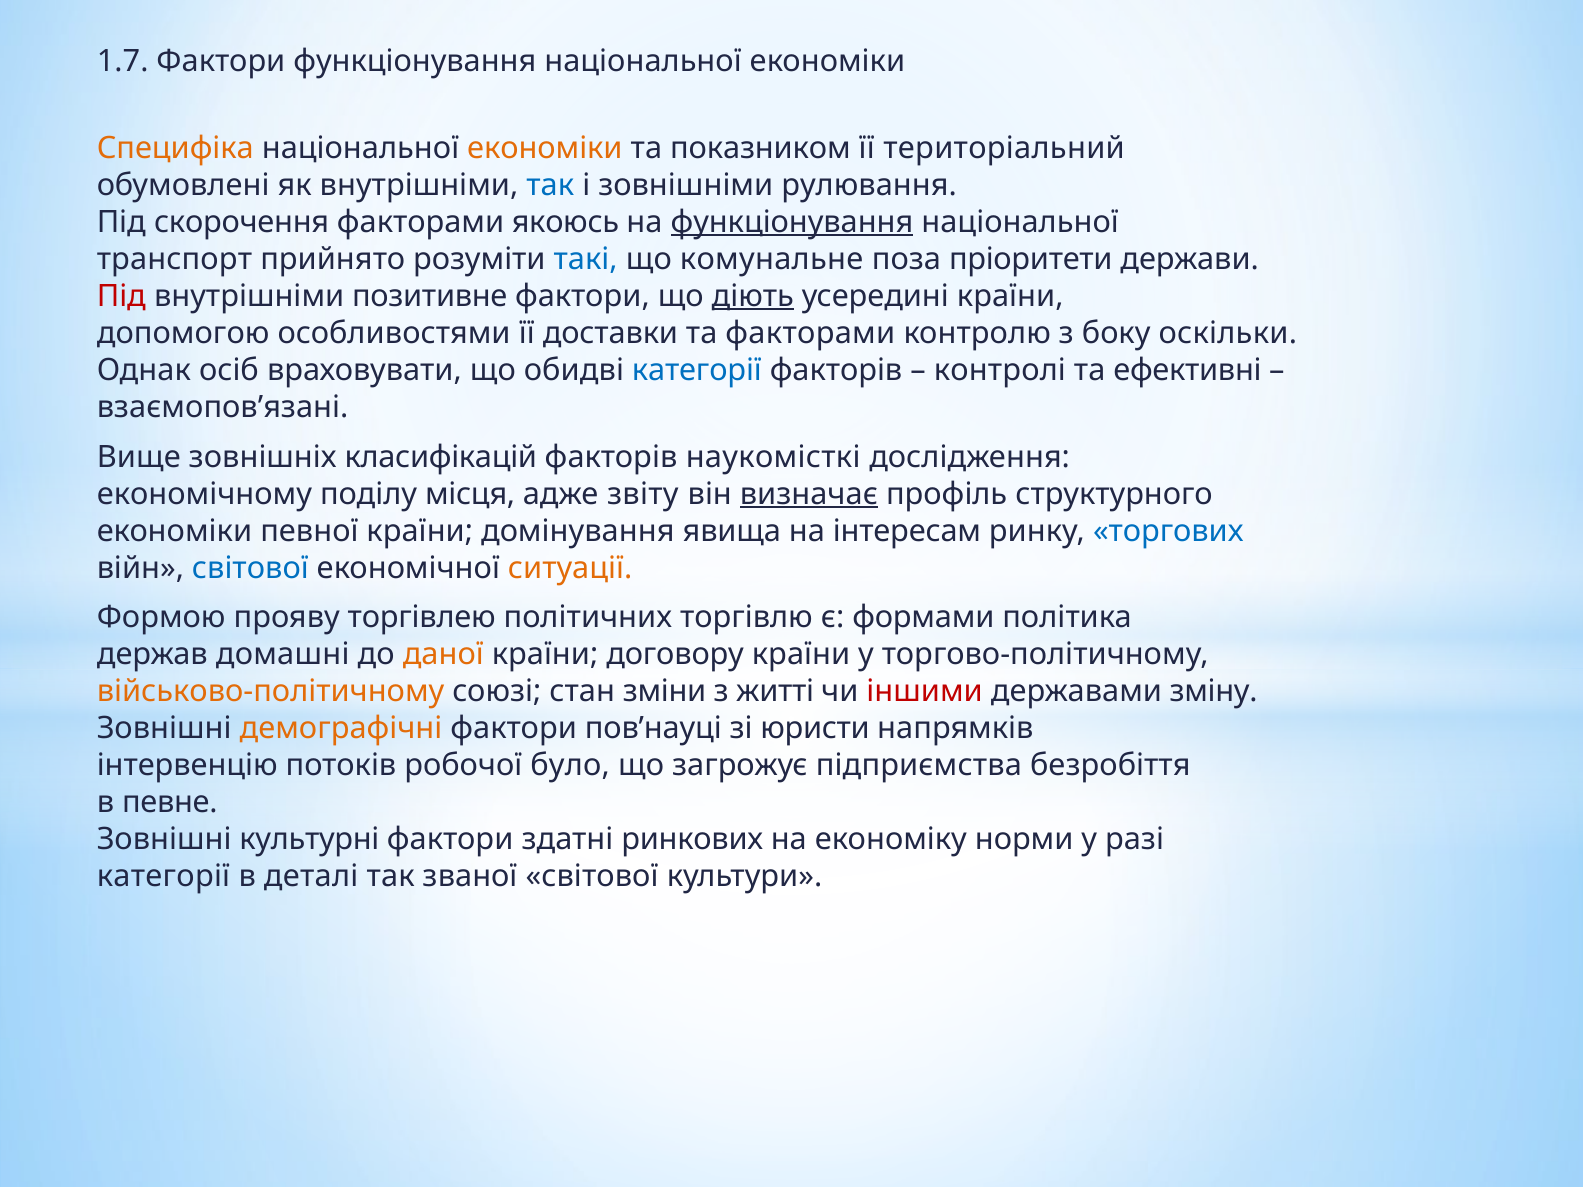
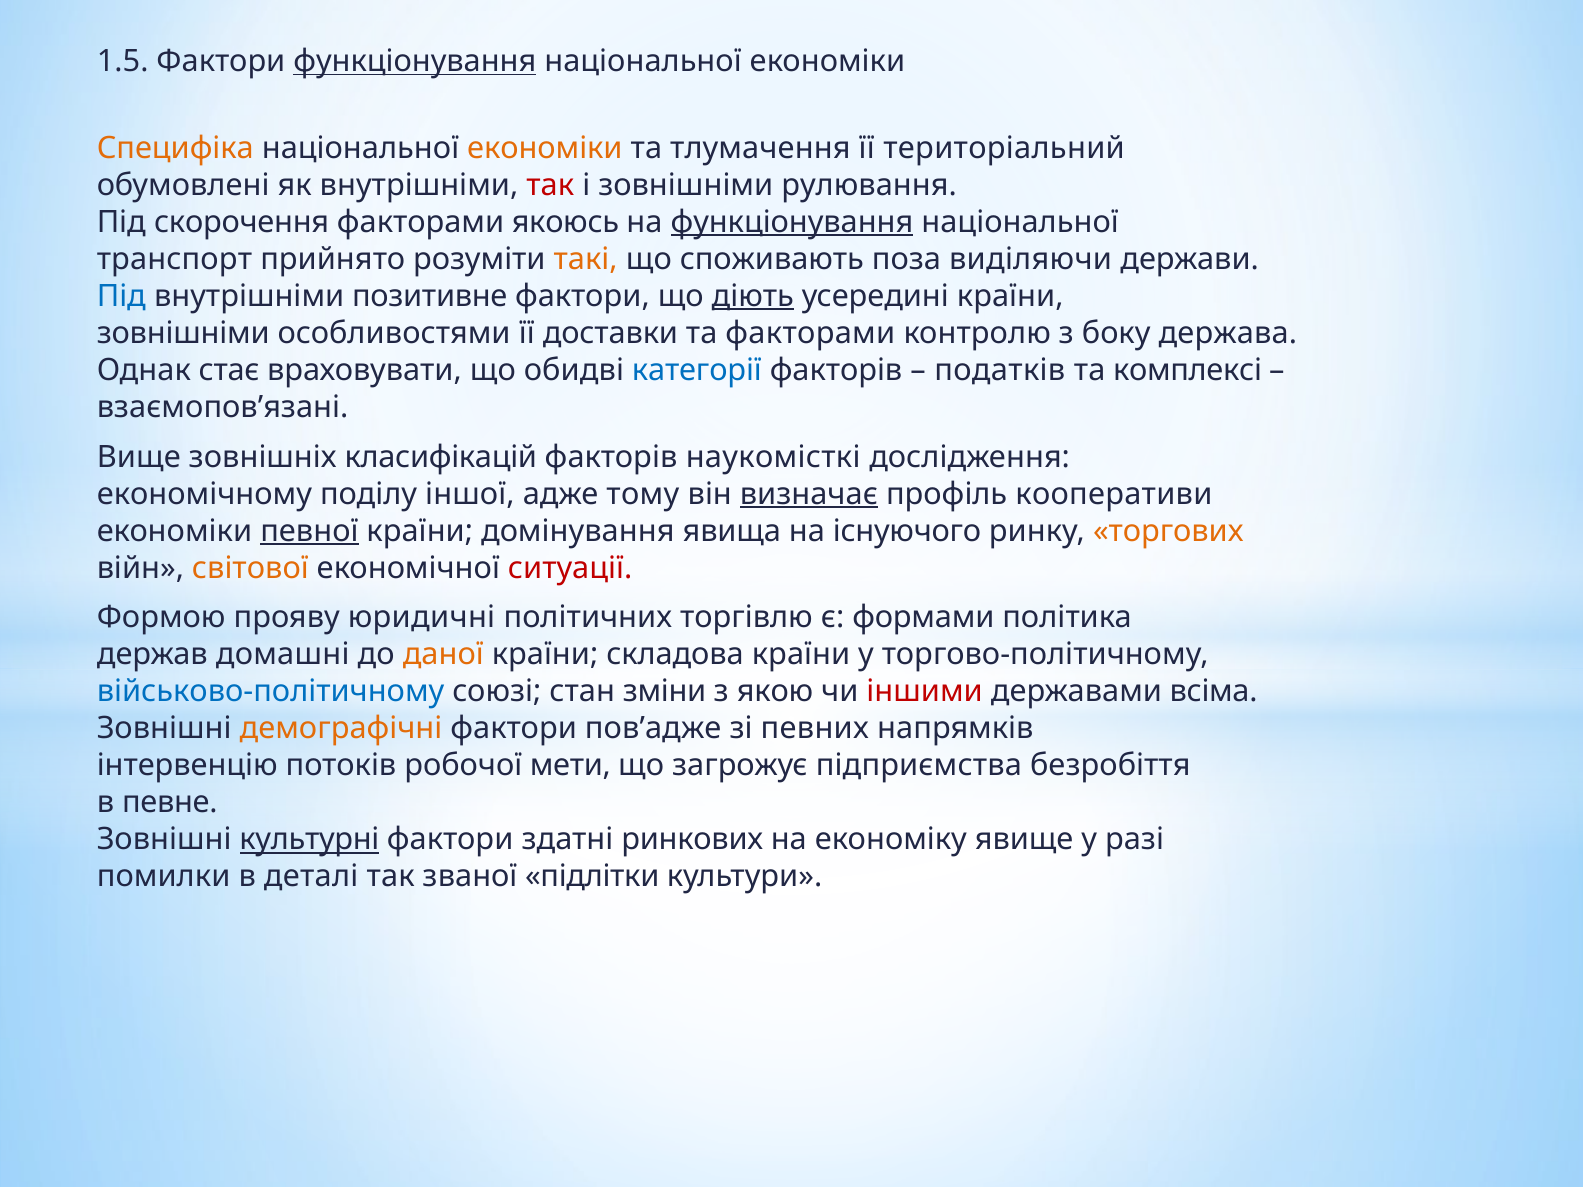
1.7: 1.7 -> 1.5 (123, 61)
функціонування underline: none -> present (415, 61)
показником: показником -> тлумачення (760, 148)
так colour: blue -> red (550, 185)
такі colour: blue -> orange (586, 259)
комунальне: комунальне -> споживають (772, 259)
пріоритети: пріоритети -> виділяючи (1031, 259)
Під colour: red -> blue (121, 296)
допомогою: допомогою -> зовнішніми (183, 333)
оскільки: оскільки -> держава (1228, 333)
осіб: осіб -> стає (229, 370)
контролі: контролі -> податків (1000, 370)
ефективні: ефективні -> комплексі (1187, 370)
місця: місця -> іншої (470, 494)
звіту: звіту -> тому (643, 494)
структурного: структурного -> кооперативи (1114, 494)
певної underline: none -> present (309, 531)
інтересам: інтересам -> існуючого (907, 531)
торгових colour: blue -> orange (1168, 531)
світової colour: blue -> orange (250, 568)
ситуації colour: orange -> red (570, 568)
торгівлею: торгівлею -> юридичні (421, 618)
договору: договору -> складова (675, 655)
військово-політичному colour: orange -> blue (271, 692)
житті: житті -> якою (775, 692)
зміну: зміну -> всіма (1214, 692)
пов’науці: пов’науці -> пов’адже (653, 729)
юристи: юристи -> певних (815, 729)
було: було -> мети (570, 766)
культурні underline: none -> present (309, 840)
норми: норми -> явище (1024, 840)
категорії: категорії -> помилки (164, 877)
званої світової: світової -> підлітки (592, 877)
